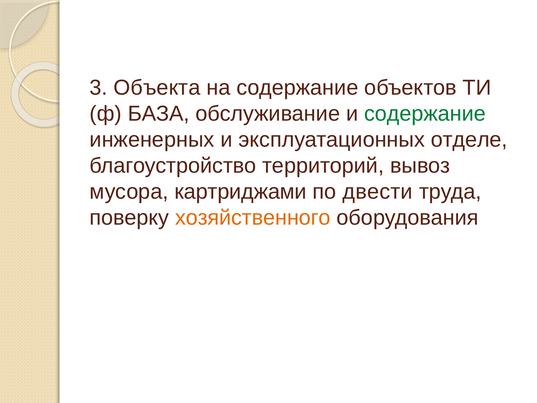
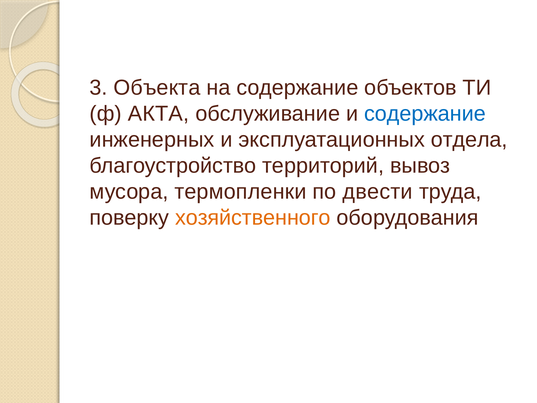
БАЗА: БАЗА -> АКТА (158, 114)
содержание colour: green -> blue (425, 114)
отделе: отделе -> отдела (469, 140)
картриджами: картриджами -> термопленки (240, 192)
